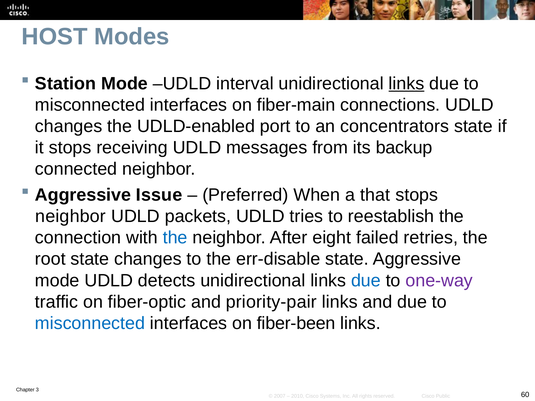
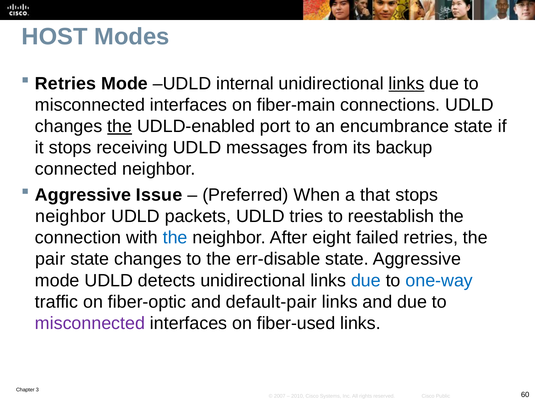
Station: Station -> Retries (66, 84)
interval: interval -> internal (245, 84)
the underline: none -> present (120, 126)
concentrators: concentrators -> encumbrance (395, 126)
root: root -> pair (50, 259)
one-way colour: purple -> blue (439, 281)
priority-pair: priority-pair -> default-pair (271, 302)
misconnected colour: blue -> purple (90, 323)
fiber-been: fiber-been -> fiber-used (296, 323)
